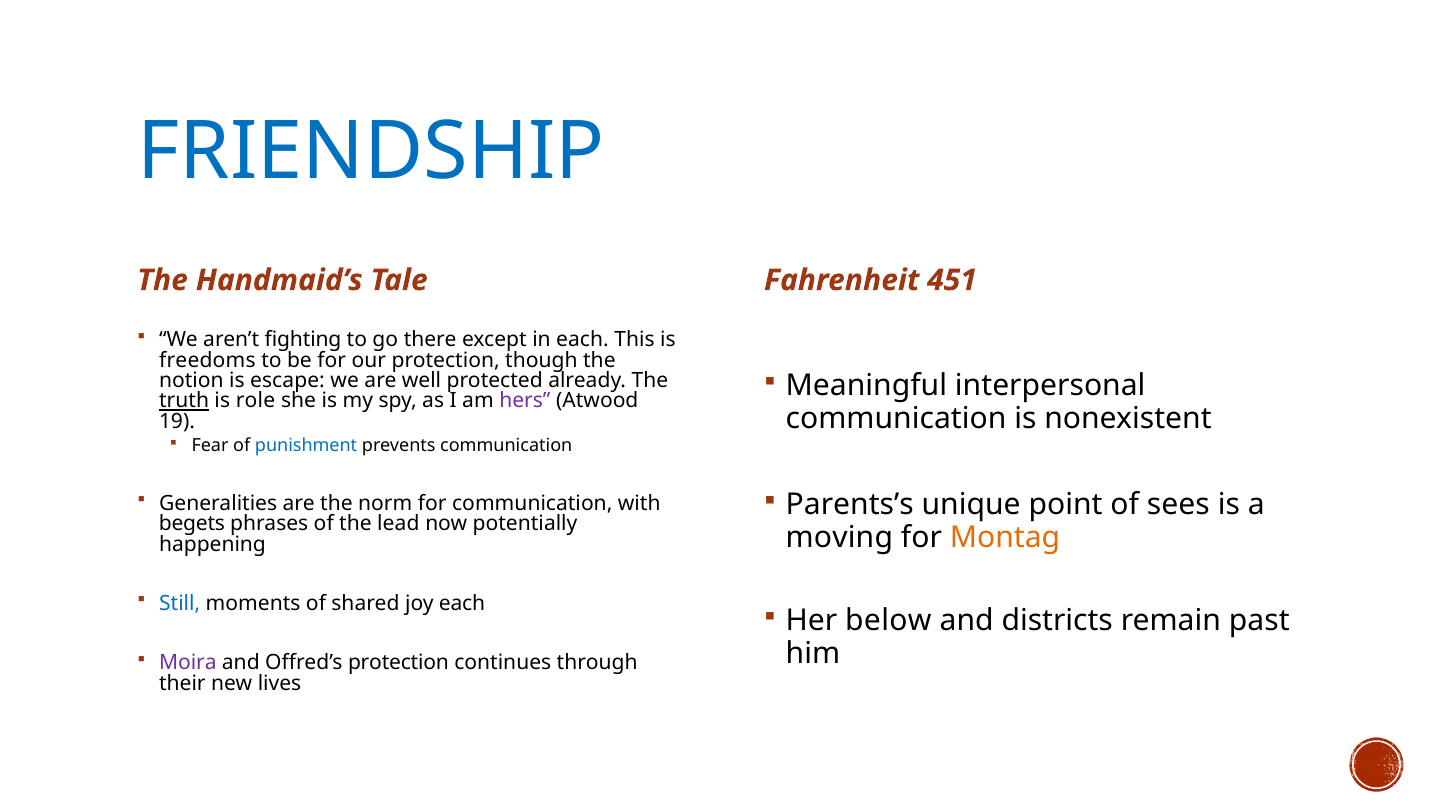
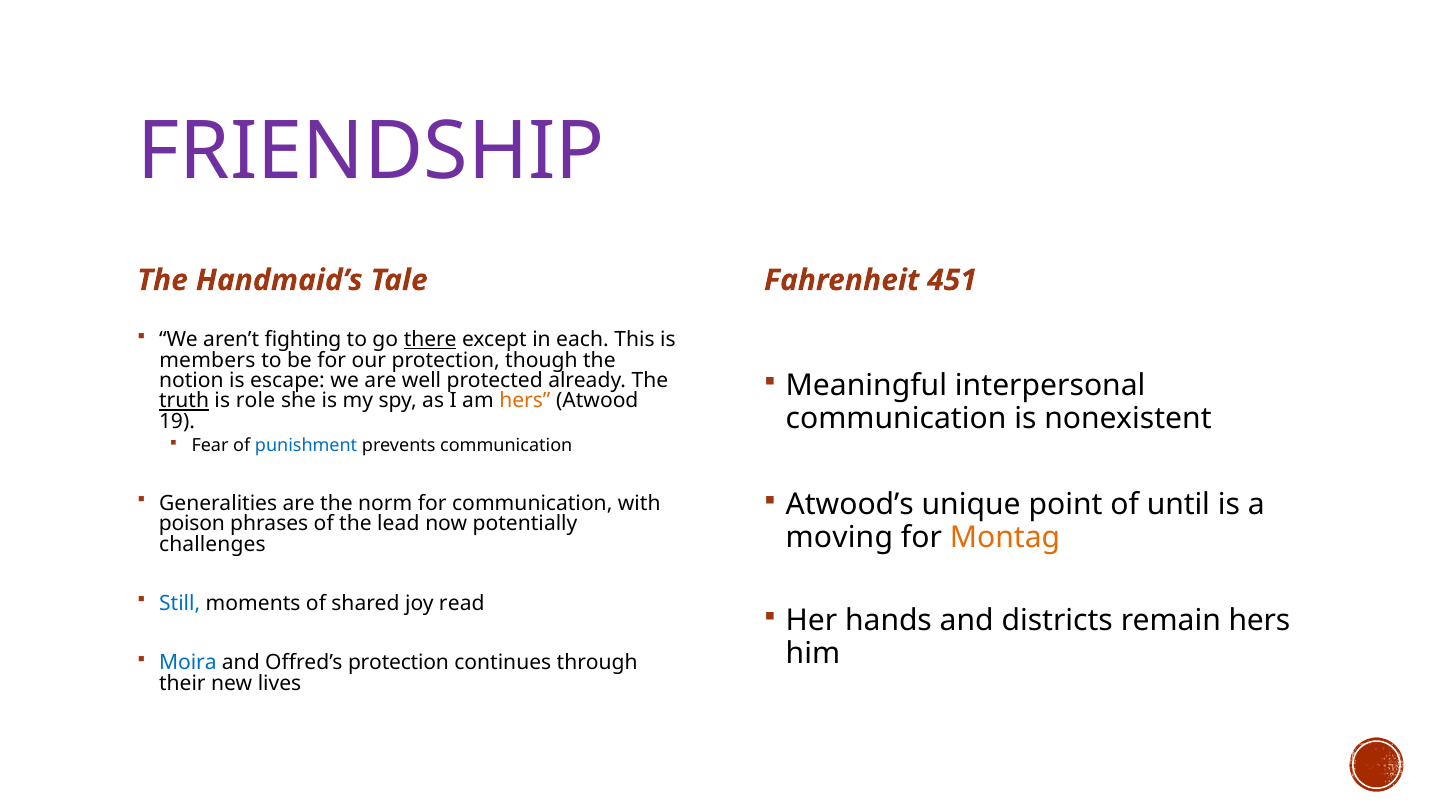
FRIENDSHIP colour: blue -> purple (371, 152)
there underline: none -> present (430, 339)
freedoms: freedoms -> members (207, 360)
hers colour: purple -> orange (525, 401)
Parents’s: Parents’s -> Atwood’s (850, 505)
sees: sees -> until (1178, 505)
begets: begets -> poison (192, 523)
happening: happening -> challenges (212, 544)
joy each: each -> read (462, 603)
below: below -> hands (889, 620)
remain past: past -> hers (1259, 620)
Moira colour: purple -> blue (188, 663)
